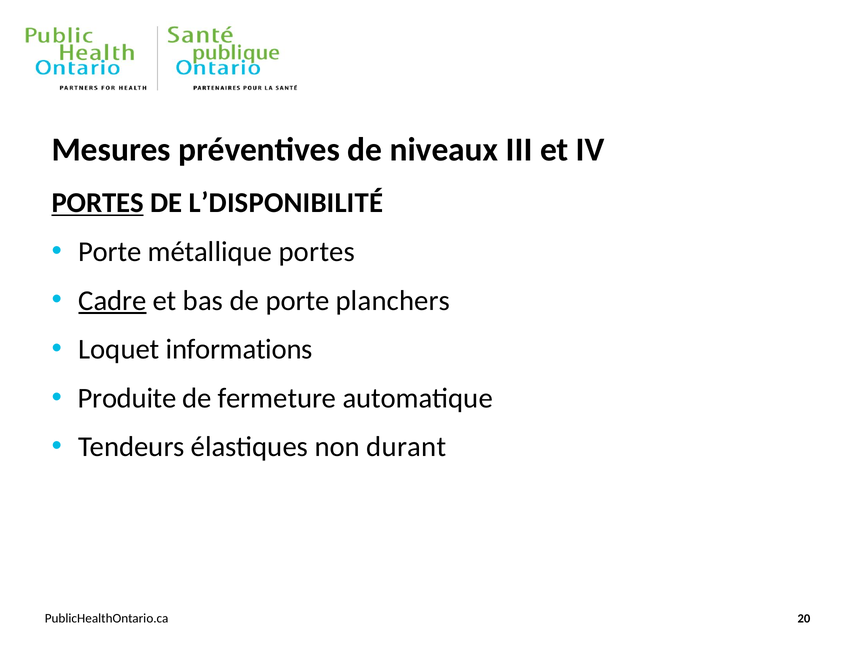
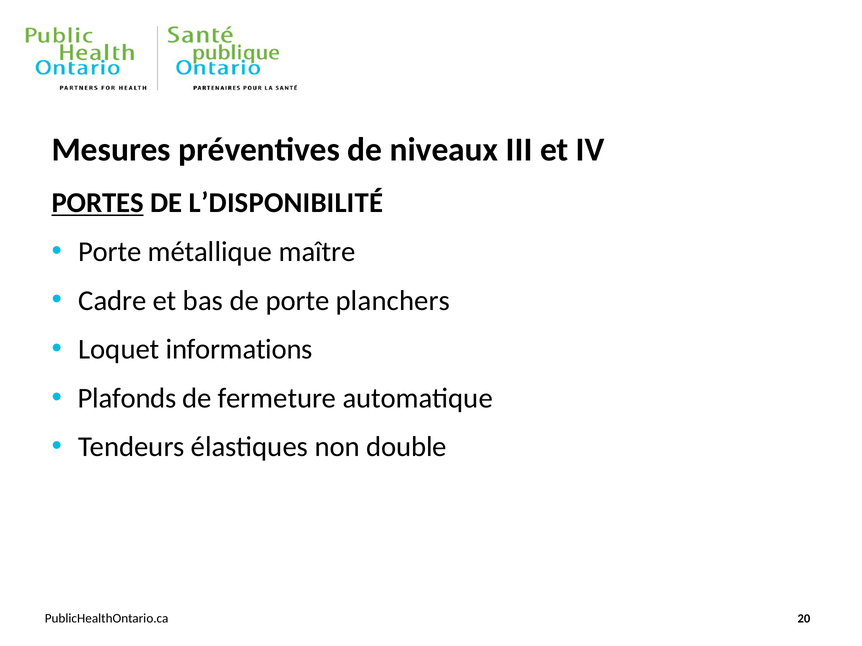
métallique portes: portes -> maître (317, 252)
Cadre underline: present -> none (112, 301)
Produite: Produite -> Plafonds (127, 399)
durant: durant -> double (407, 447)
